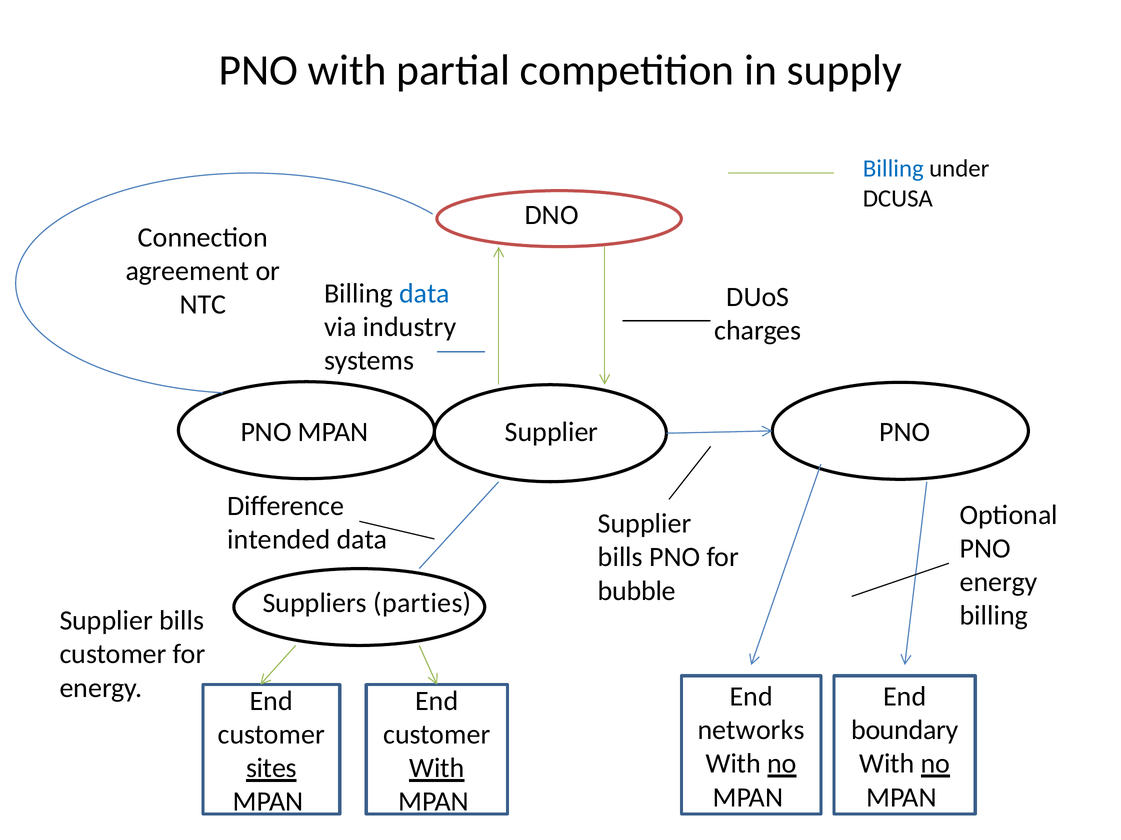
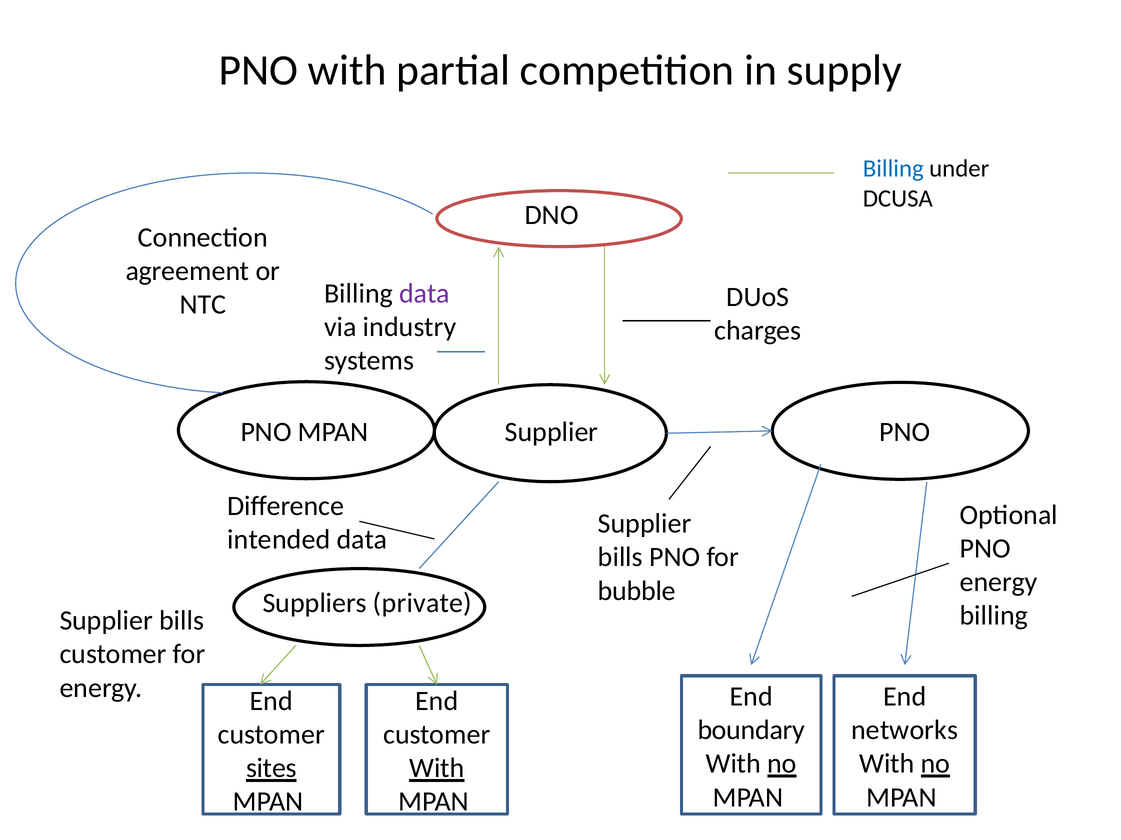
data colour: blue -> purple (425, 294)
parties: parties -> private (422, 603)
networks: networks -> boundary (751, 731)
boundary: boundary -> networks (905, 731)
